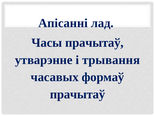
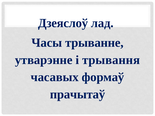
Апісанні: Апісанні -> Дзеяслоў (63, 23)
Часы прачытаў: прачытаў -> трыванне (94, 43)
